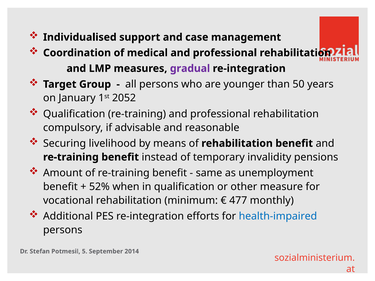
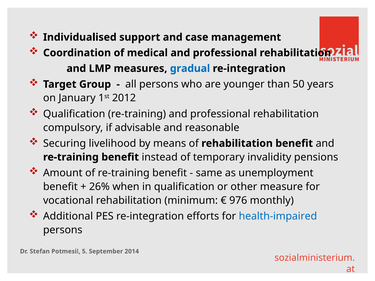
gradual colour: purple -> blue (190, 69)
2052: 2052 -> 2012 (124, 98)
52%: 52% -> 26% (99, 187)
477: 477 -> 976 (238, 201)
